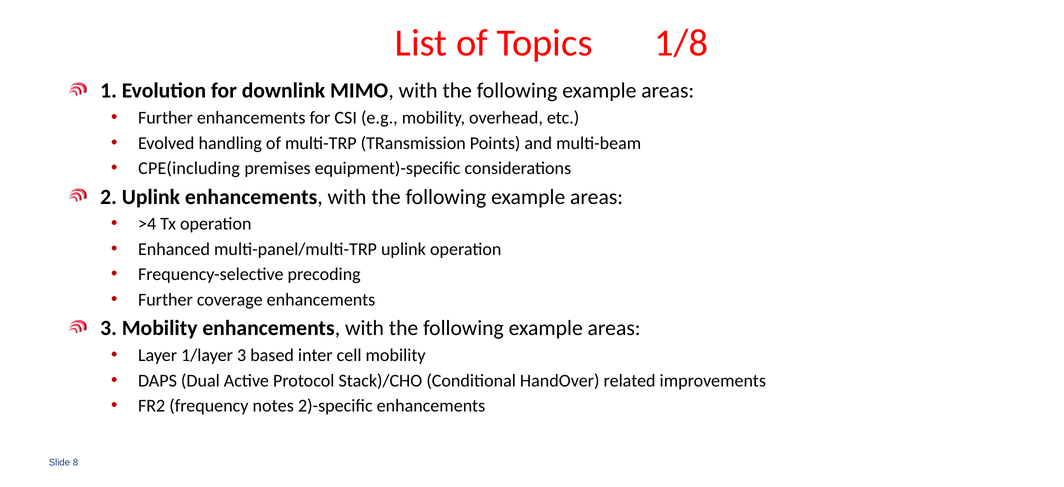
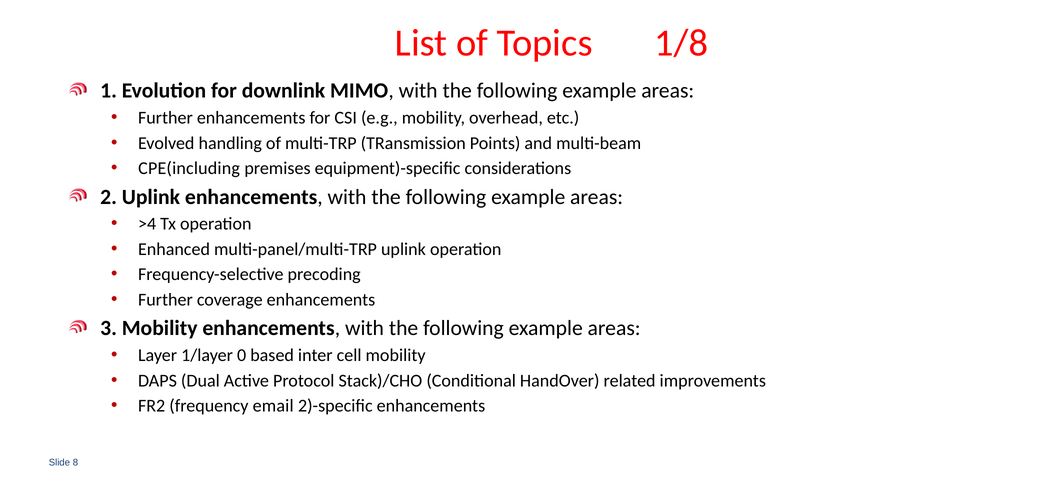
1/layer 3: 3 -> 0 (242, 355)
notes: notes -> email (273, 406)
